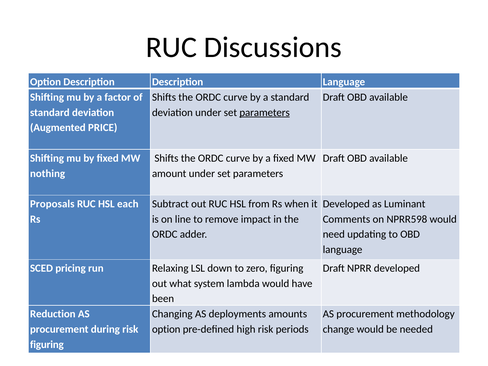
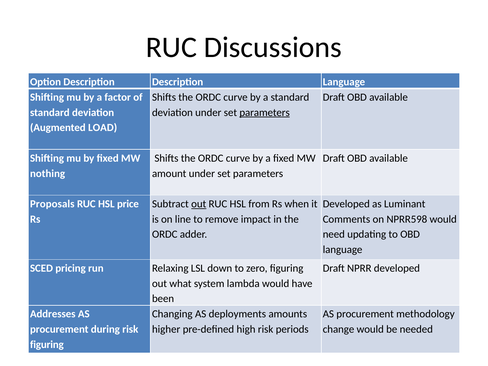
PRICE: PRICE -> LOAD (103, 128)
each: each -> price (128, 204)
out underline: none -> present (199, 204)
Reduction: Reduction -> Addresses (53, 314)
option: option -> higher (166, 329)
